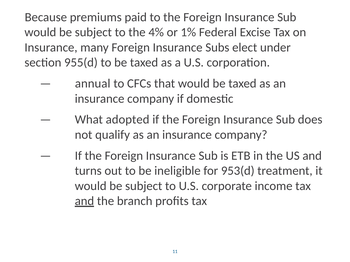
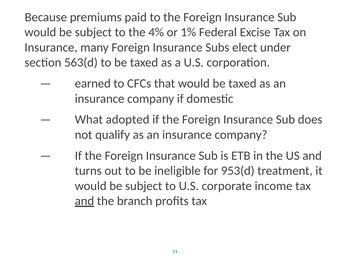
955(d: 955(d -> 563(d (81, 63)
annual: annual -> earned (93, 84)
